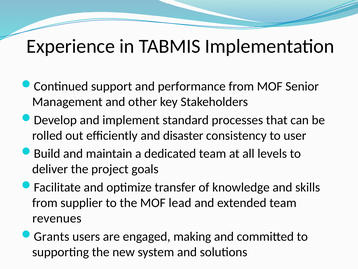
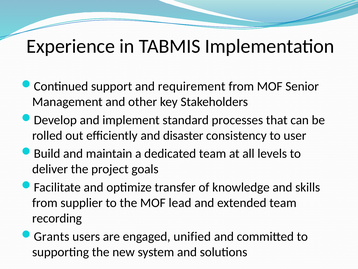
performance: performance -> requirement (192, 86)
revenues: revenues -> recording (57, 218)
making: making -> unified (192, 236)
